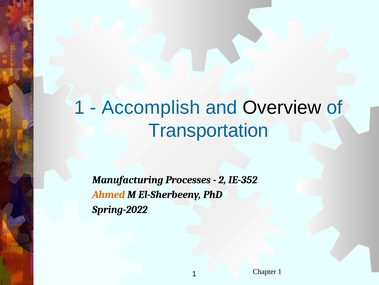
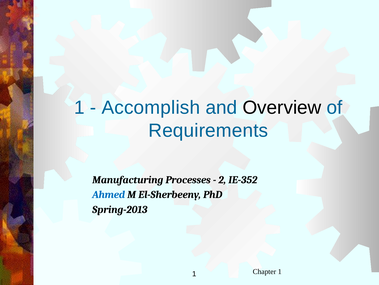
Transportation: Transportation -> Requirements (208, 130)
Ahmed colour: orange -> blue (109, 194)
Spring-2022: Spring-2022 -> Spring-2013 (120, 209)
